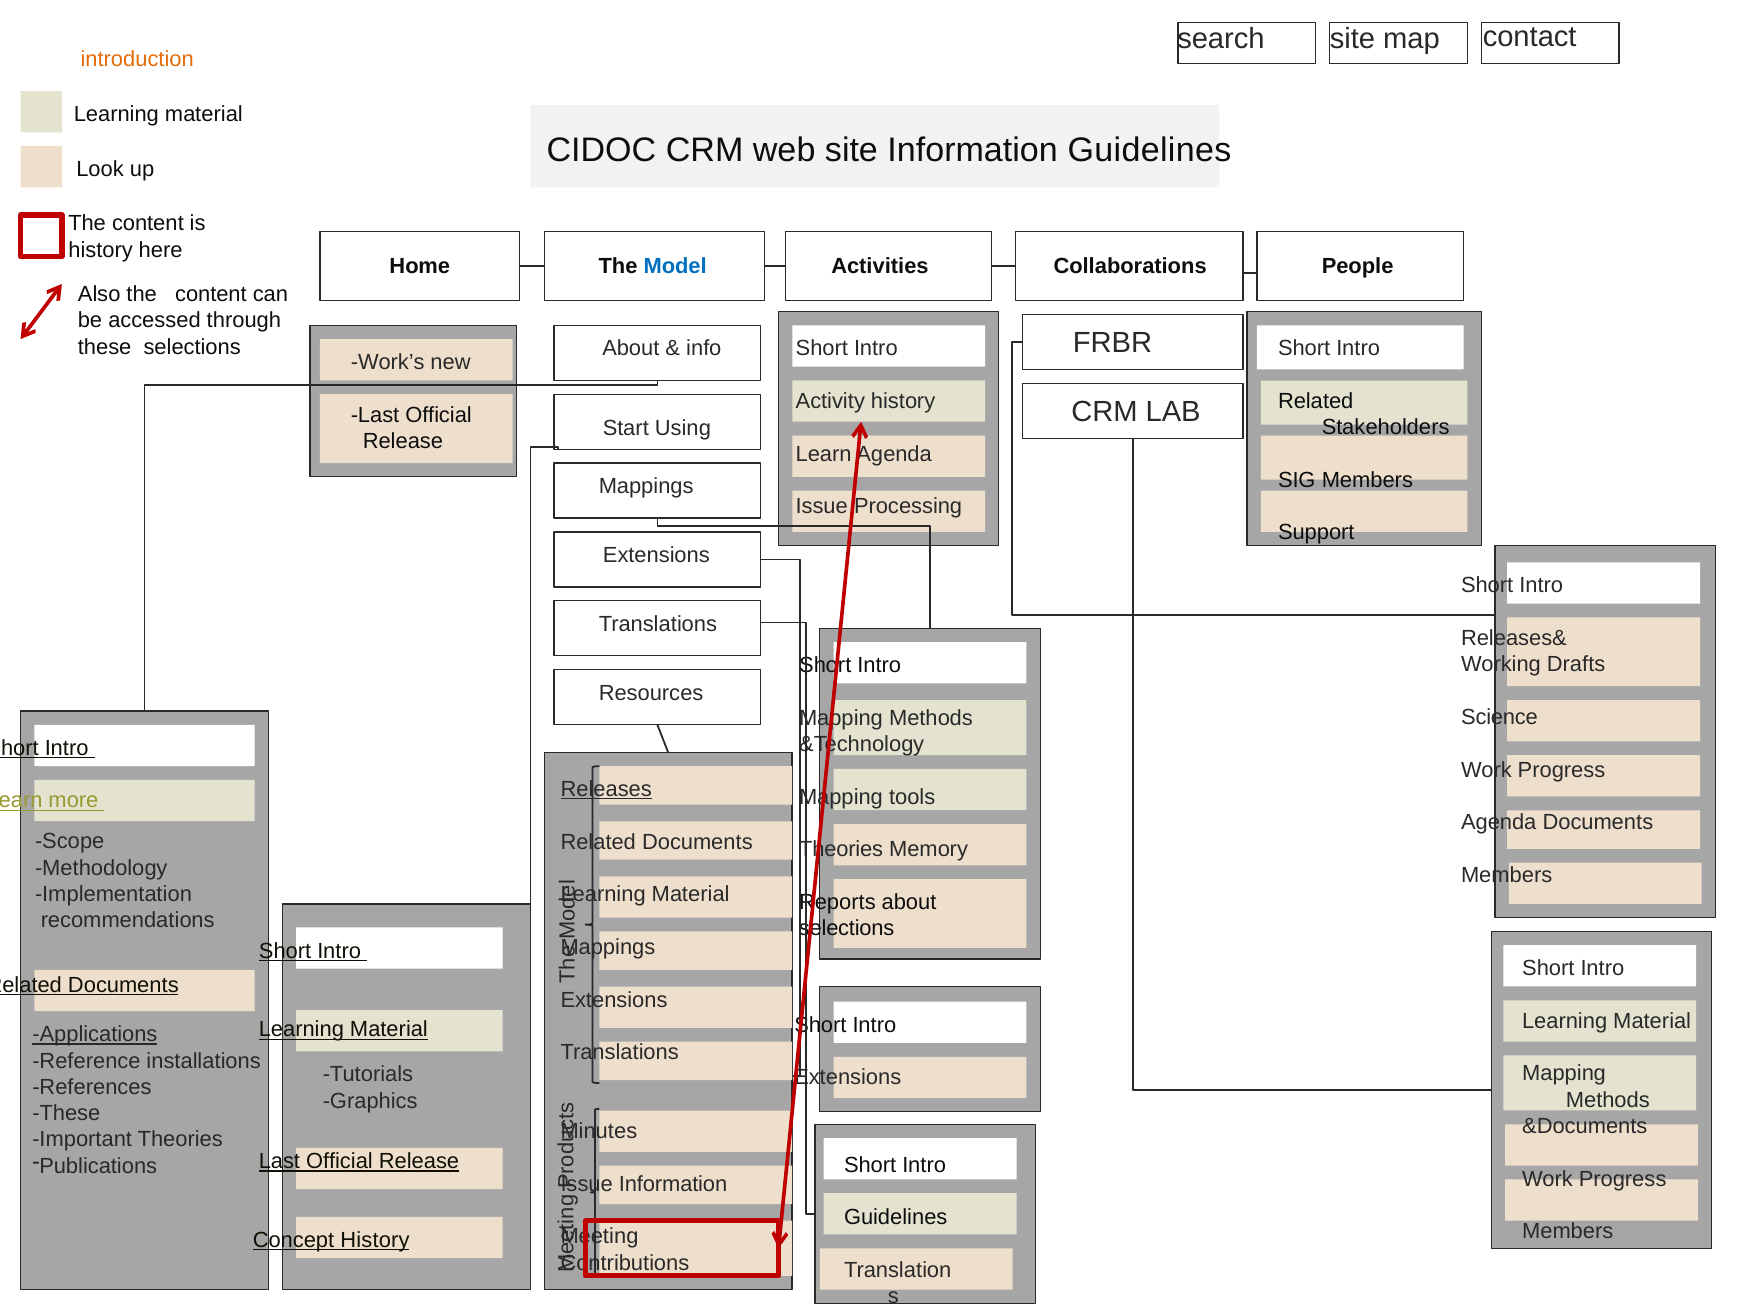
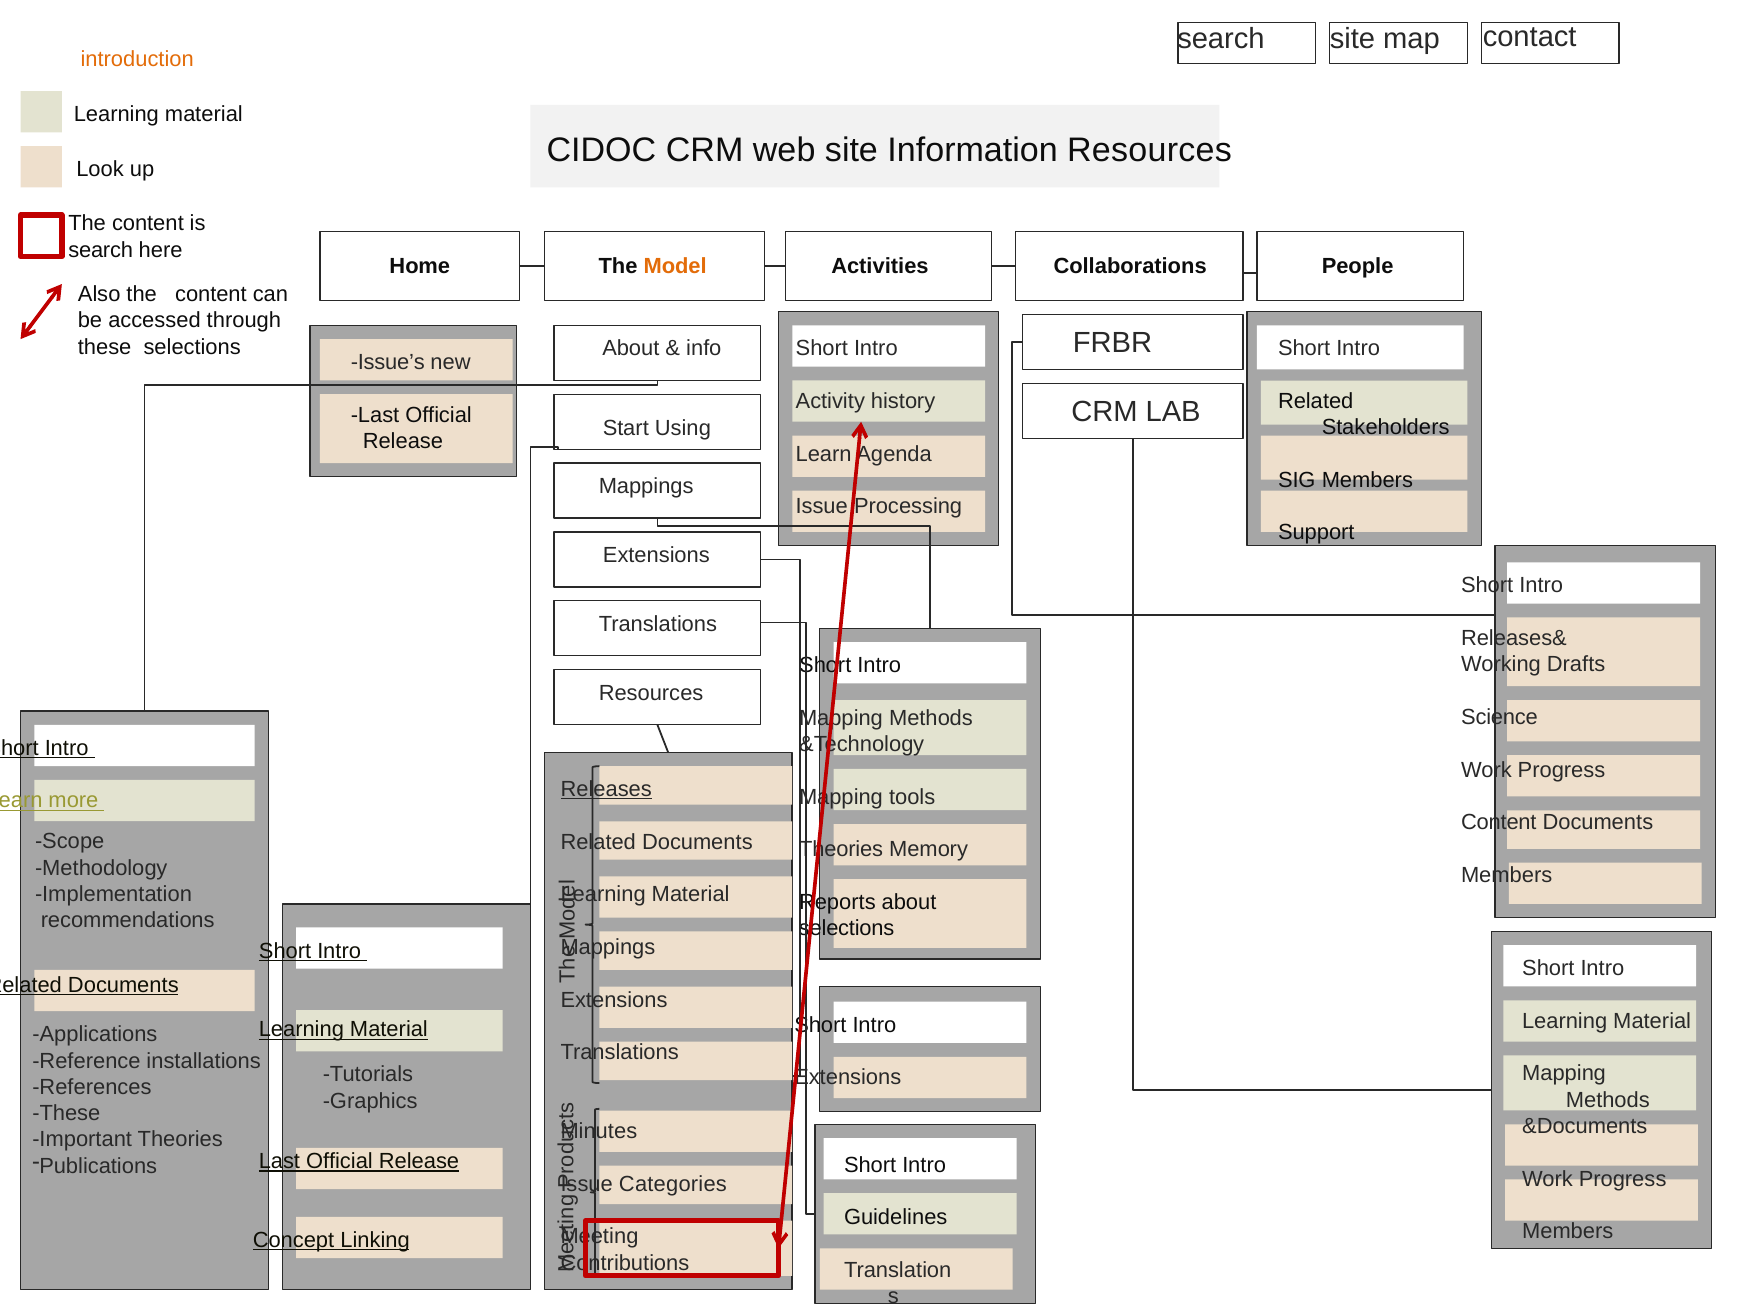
Information Guidelines: Guidelines -> Resources (1150, 150)
history: history -> search (101, 250)
Model colour: blue -> orange (675, 266)
Work’s: Work’s -> Issue’s (388, 362)
Agenda: Agenda -> Content (1499, 823)
Applications underline: present -> none (95, 1035)
Information: Information -> Categories (673, 1184)
Concept History: History -> Linking (375, 1241)
